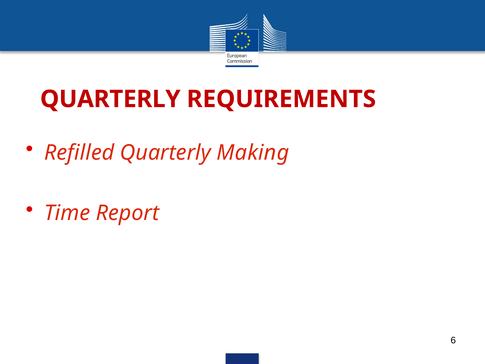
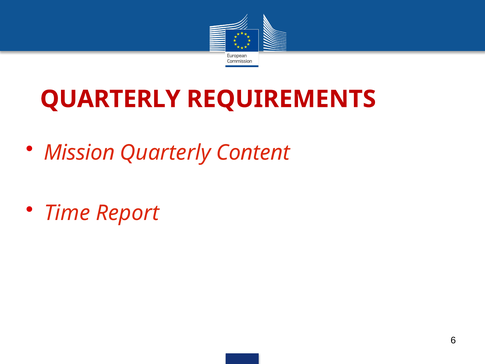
Refilled: Refilled -> Mission (79, 153)
Making: Making -> Content (253, 153)
